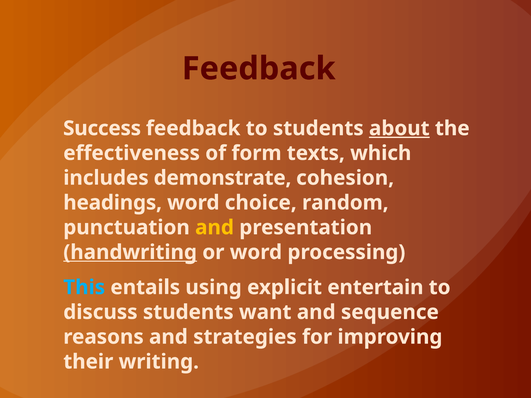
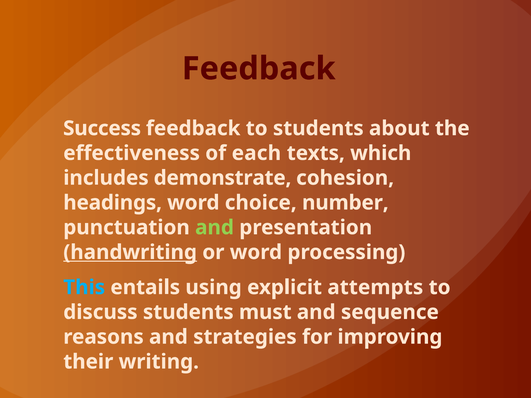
about underline: present -> none (399, 128)
form: form -> each (256, 153)
random: random -> number (345, 203)
and colour: yellow -> light green (215, 228)
entertain: entertain -> attempts (375, 288)
want: want -> must (265, 312)
